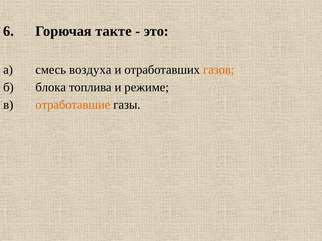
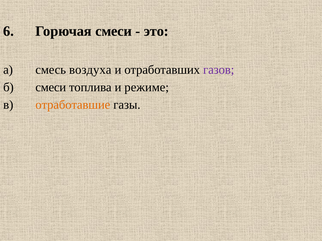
Горючая такте: такте -> смеси (114, 31)
газов colour: orange -> purple (219, 70)
б блока: блока -> смеси (51, 87)
